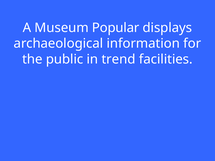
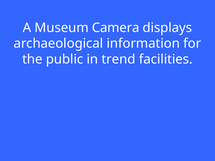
Popular: Popular -> Camera (116, 28)
